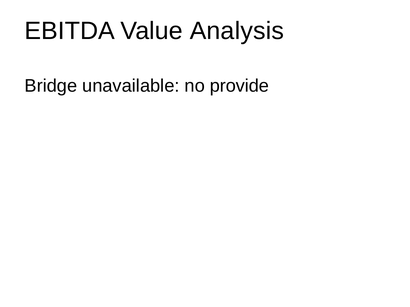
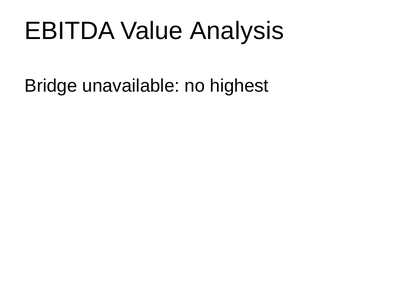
provide: provide -> highest (239, 86)
